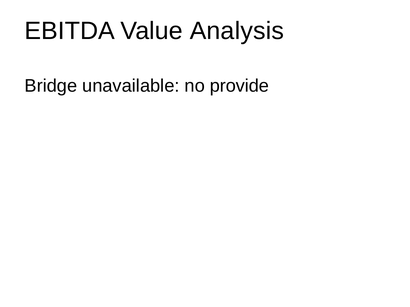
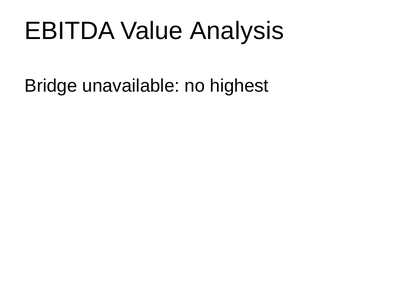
provide: provide -> highest (239, 86)
